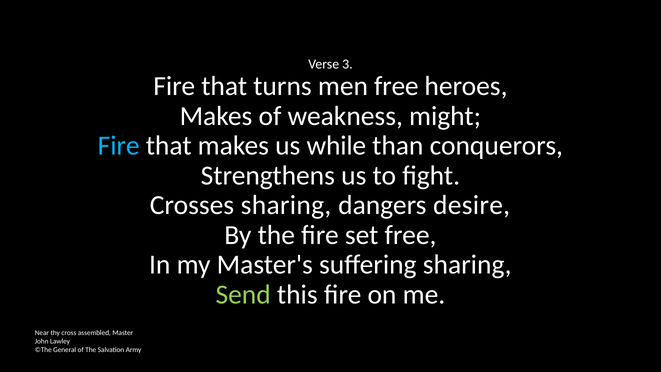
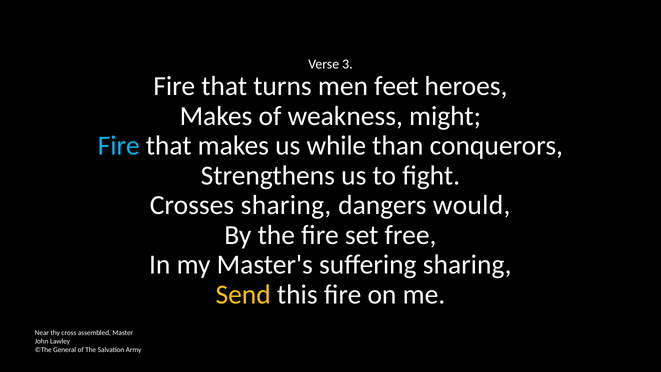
men free: free -> feet (396, 86)
desire: desire -> would (472, 205)
Send colour: light green -> yellow (243, 294)
